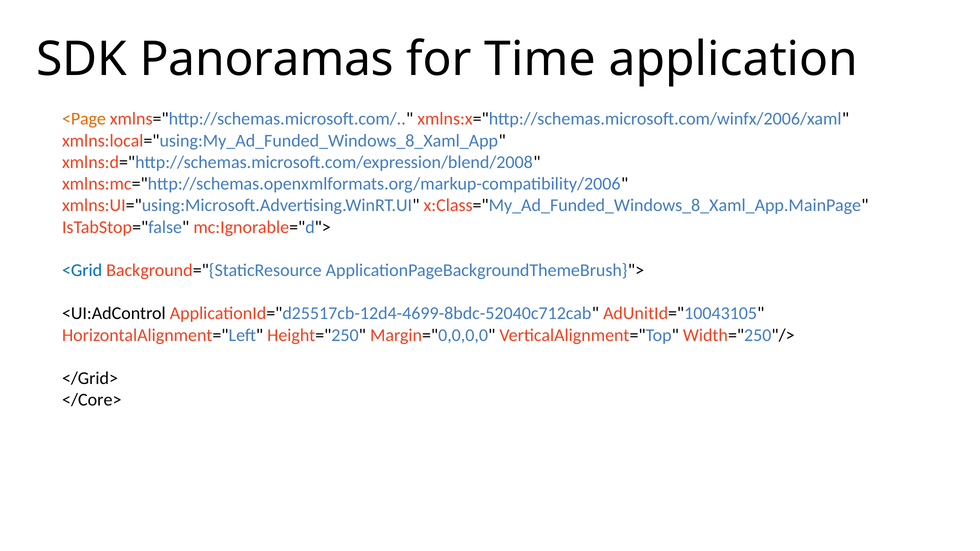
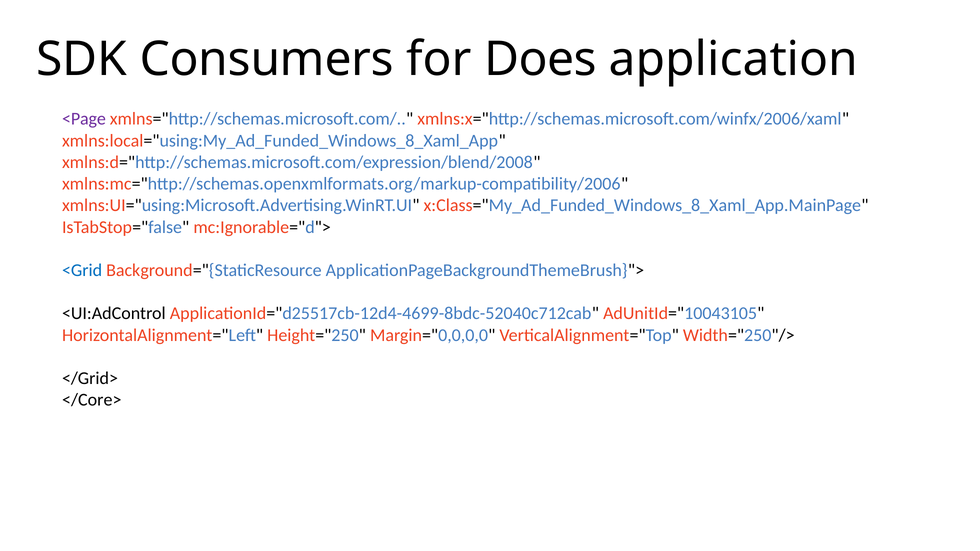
Panoramas: Panoramas -> Consumers (267, 59)
Time: Time -> Does (540, 59)
<Page colour: orange -> purple (84, 119)
